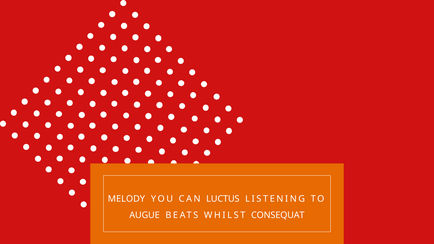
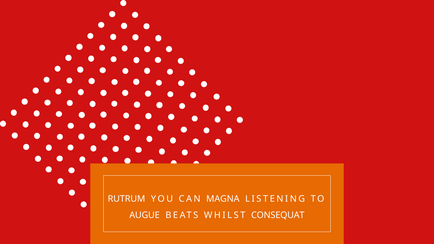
MELODY: MELODY -> RUTRUM (126, 199)
LUCTUS: LUCTUS -> MAGNA (223, 199)
